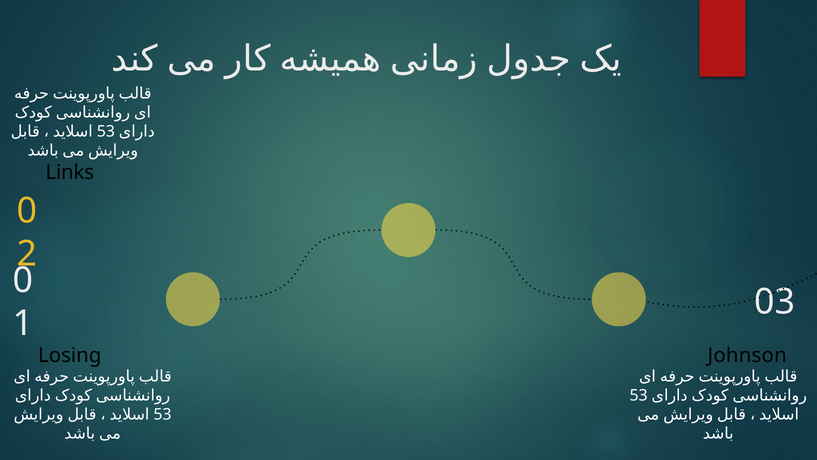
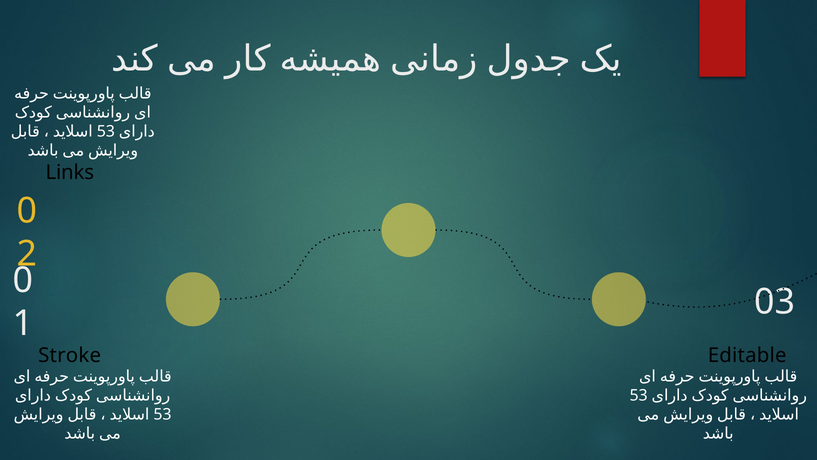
Losing: Losing -> Stroke (70, 355)
Johnson: Johnson -> Editable (747, 355)
